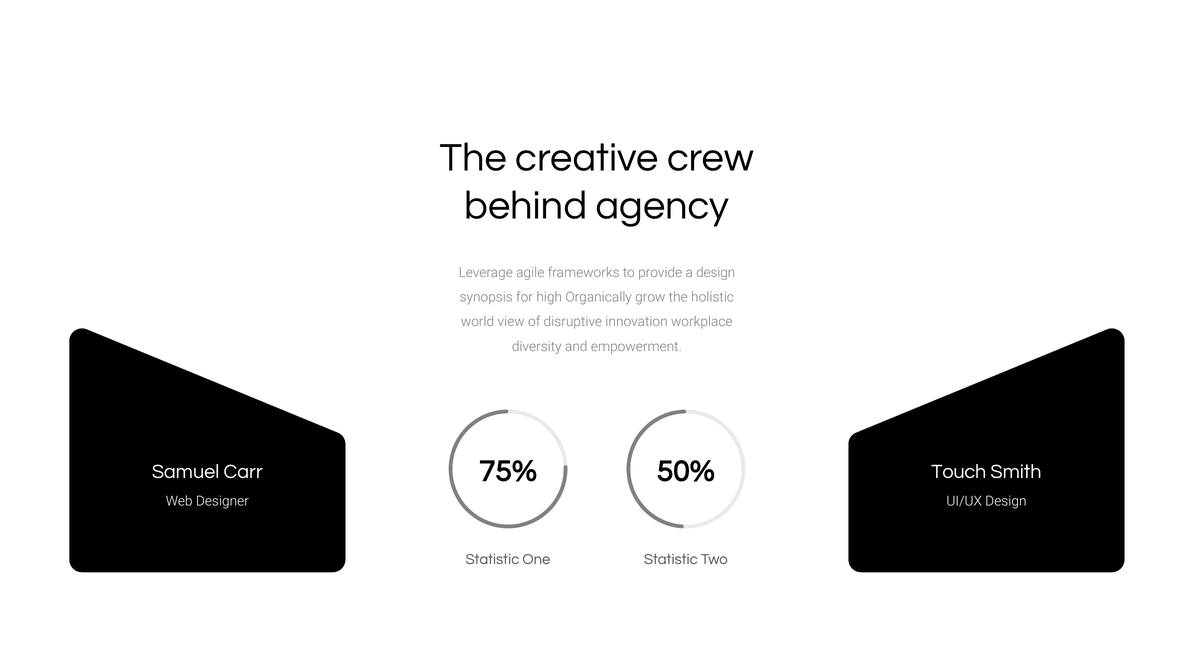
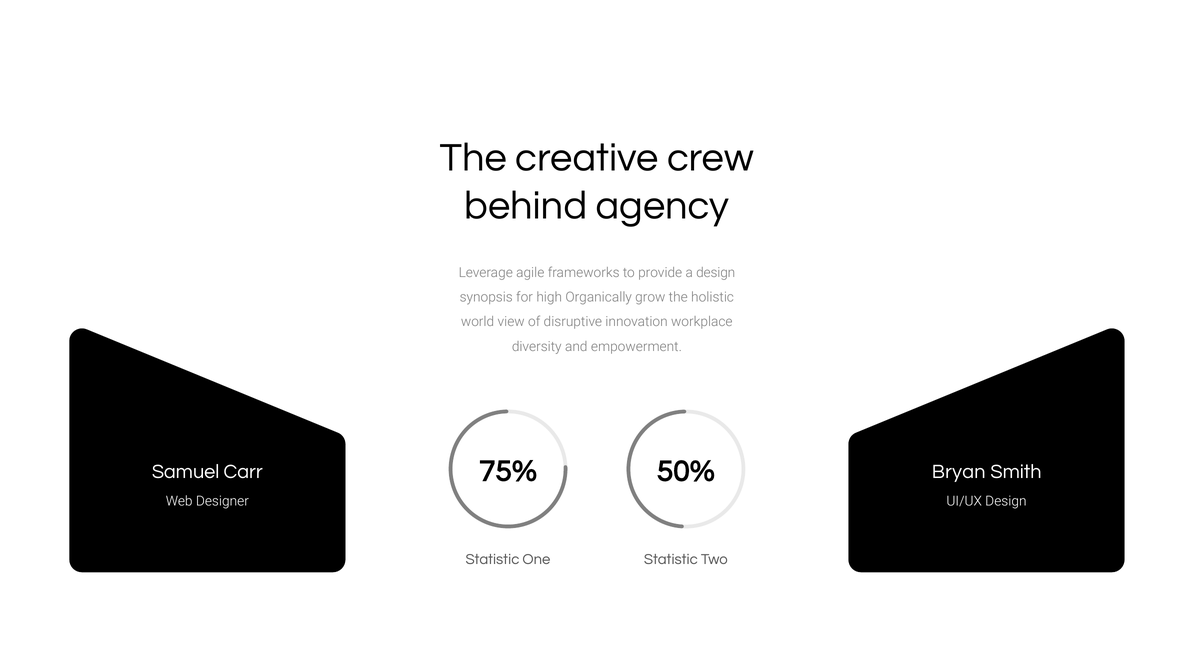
Touch: Touch -> Bryan (959, 471)
